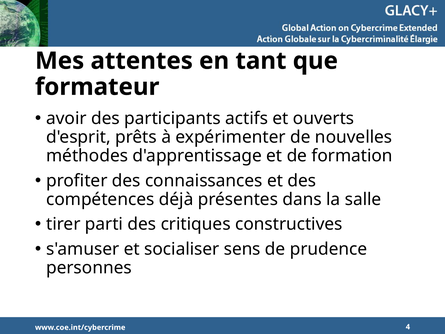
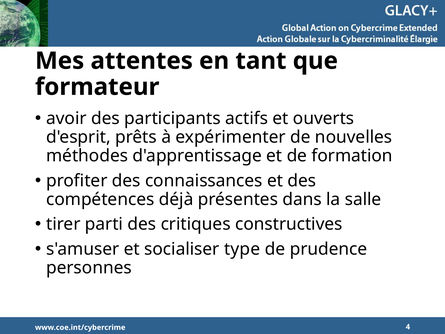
sens: sens -> type (242, 249)
